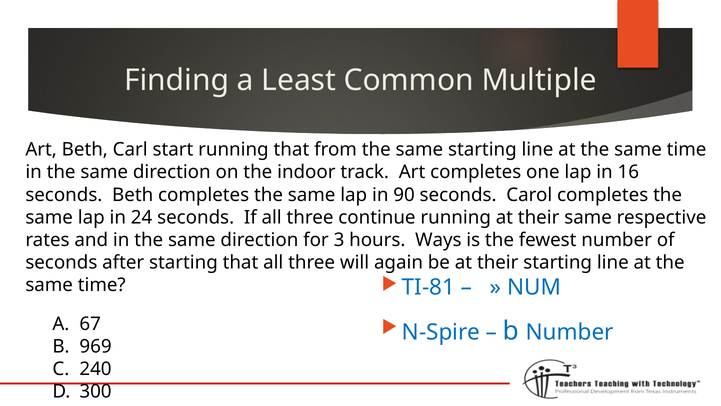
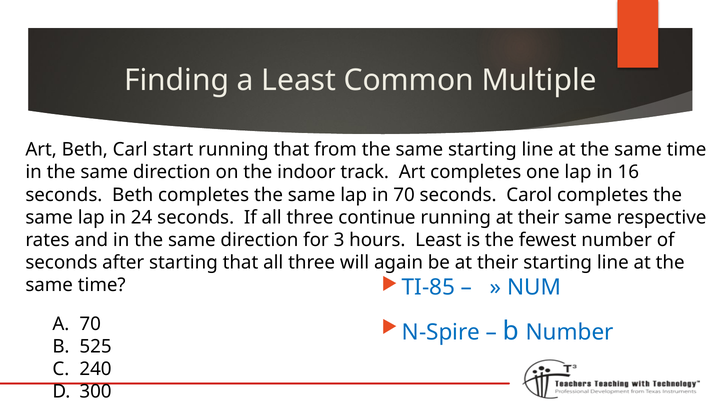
in 90: 90 -> 70 (404, 195)
hours Ways: Ways -> Least (438, 240)
TI-81: TI-81 -> TI-85 (428, 287)
A 67: 67 -> 70 (90, 323)
969: 969 -> 525 (96, 346)
